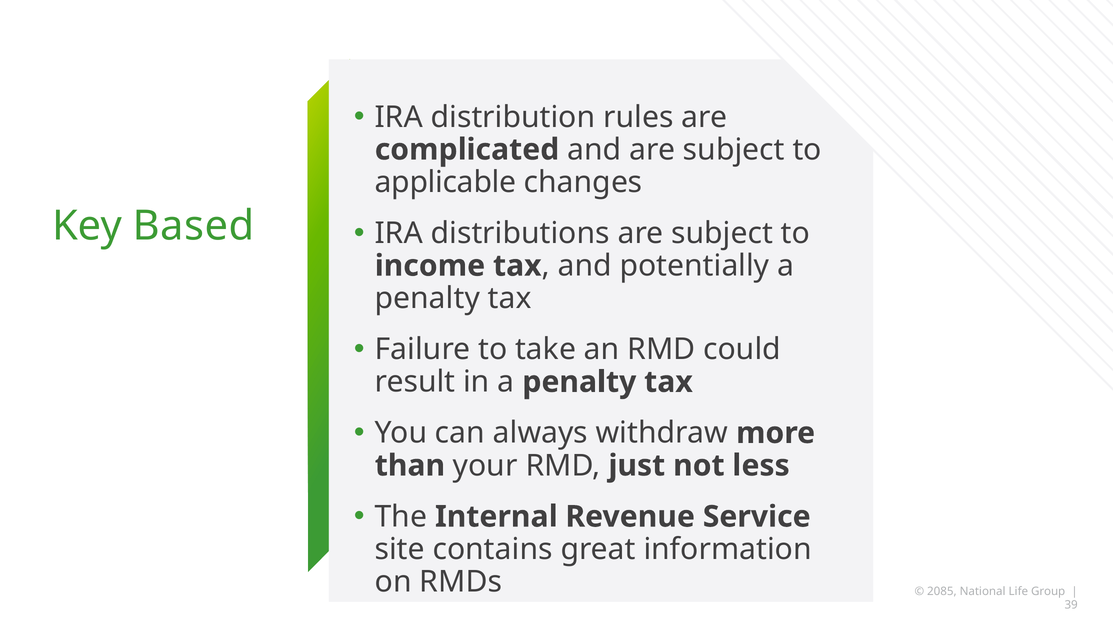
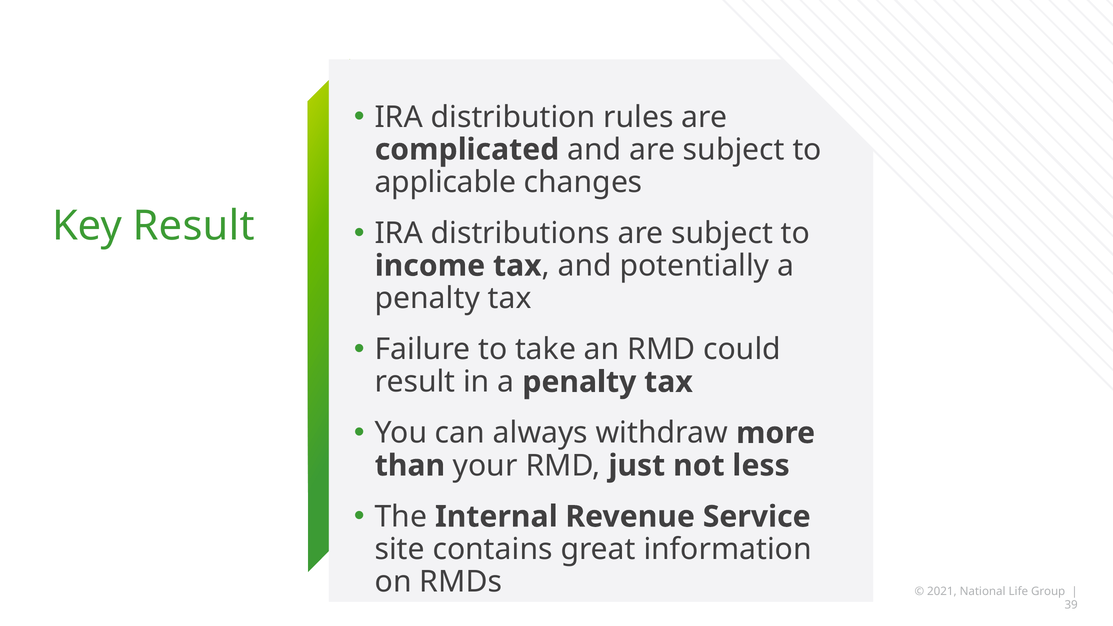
Key Based: Based -> Result (194, 226)
2085: 2085 -> 2021 (942, 591)
